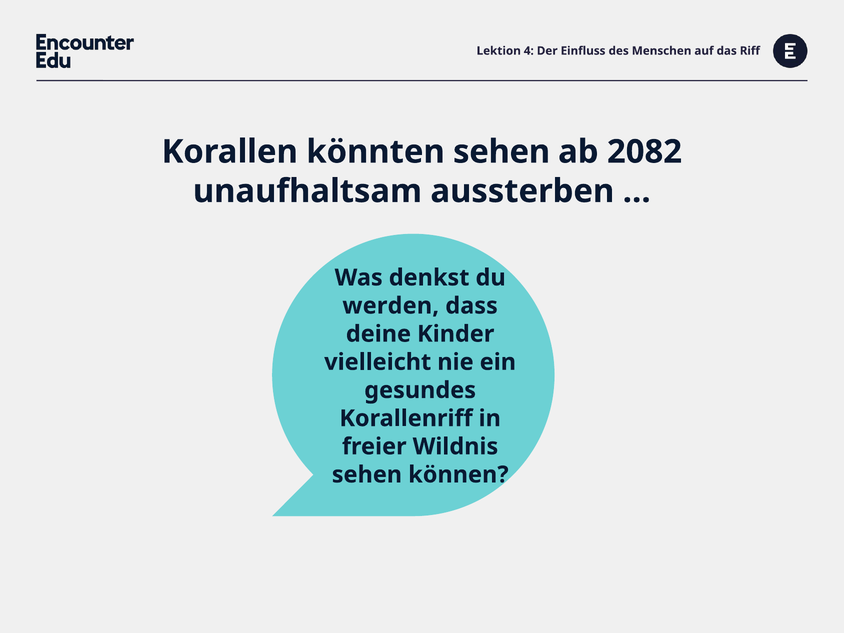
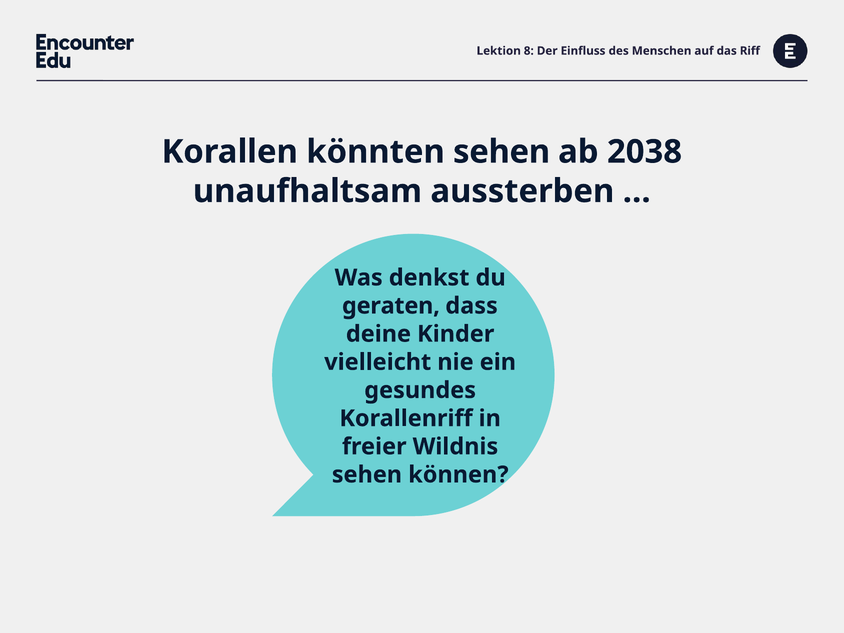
4: 4 -> 8 (529, 51)
2082: 2082 -> 2038 (645, 152)
werden: werden -> geraten (391, 306)
